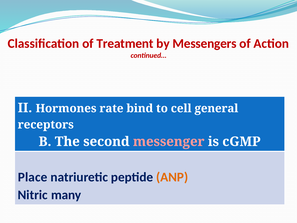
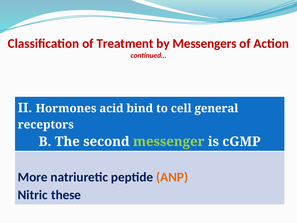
rate: rate -> acid (111, 108)
messenger colour: pink -> light green (169, 141)
Place: Place -> More (33, 177)
many: many -> these (66, 195)
